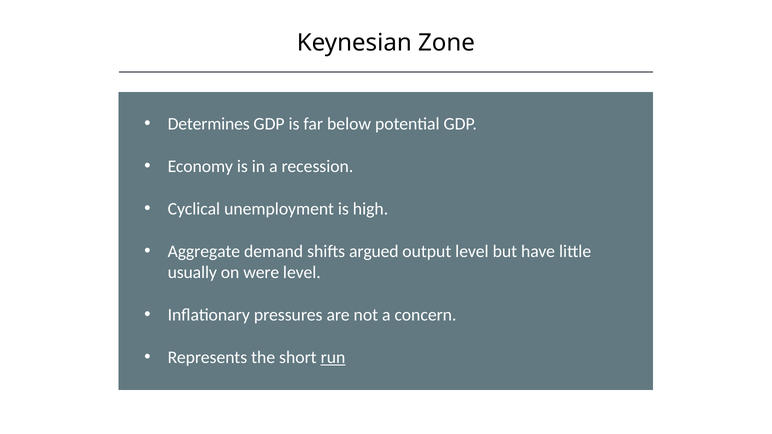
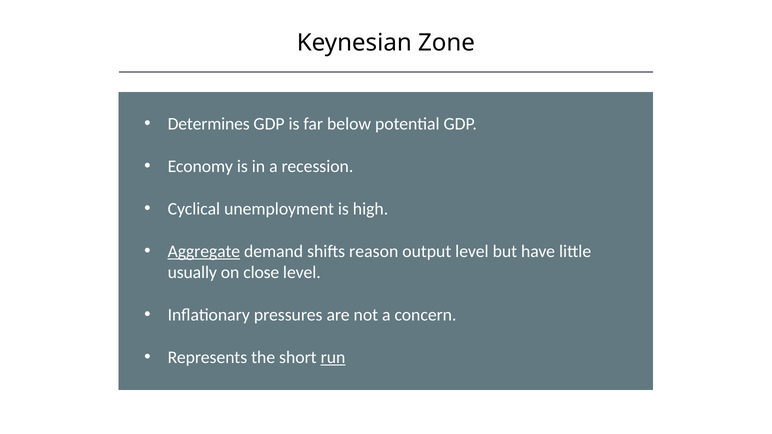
Aggregate underline: none -> present (204, 251)
argued: argued -> reason (374, 251)
were: were -> close (261, 273)
